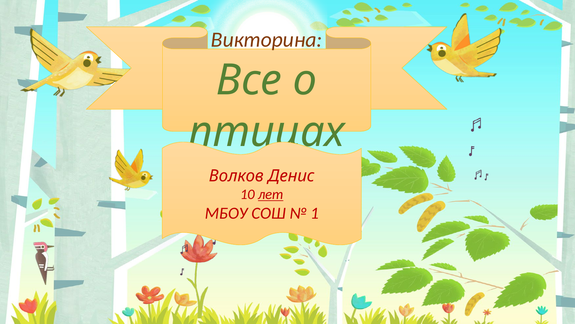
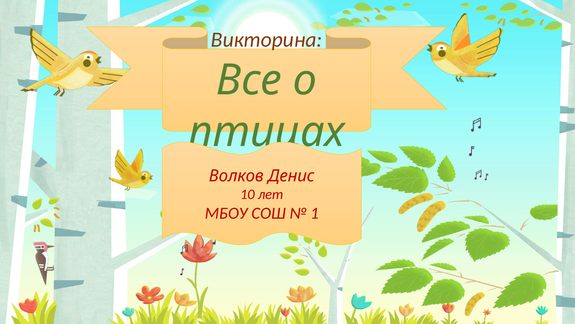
лет underline: present -> none (271, 194)
